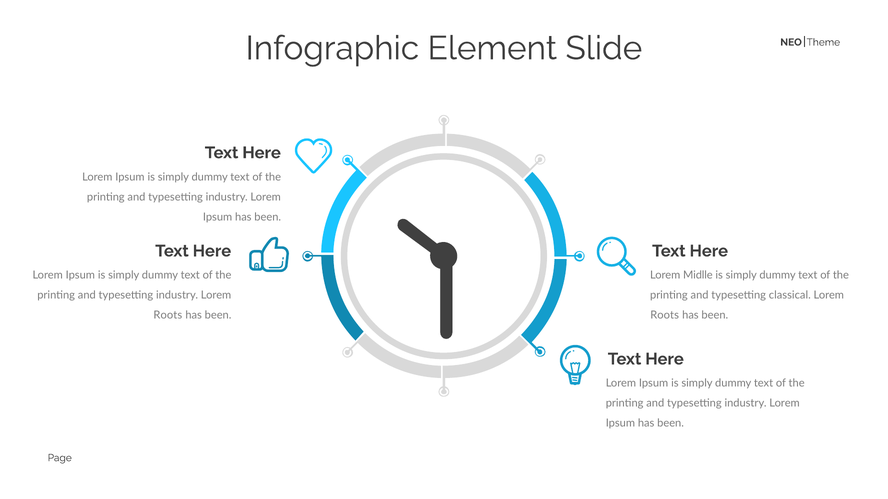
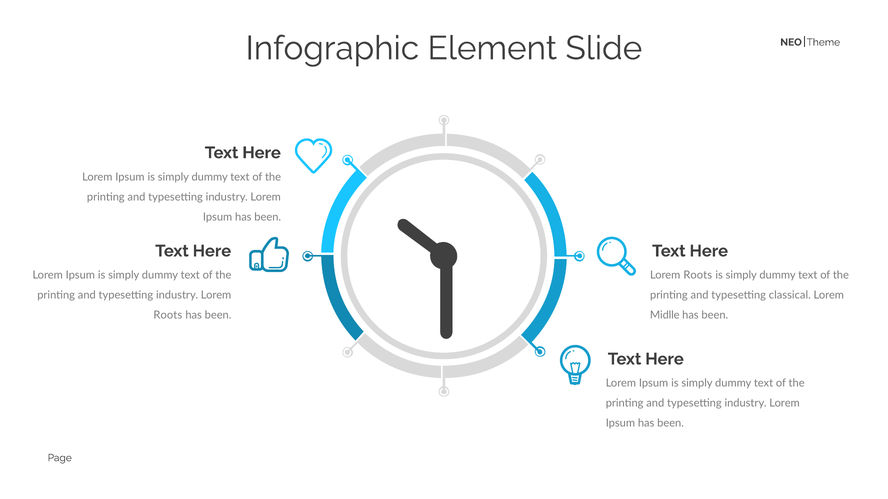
Midlle: Midlle -> Roots (698, 275)
Roots: Roots -> Midlle (665, 315)
